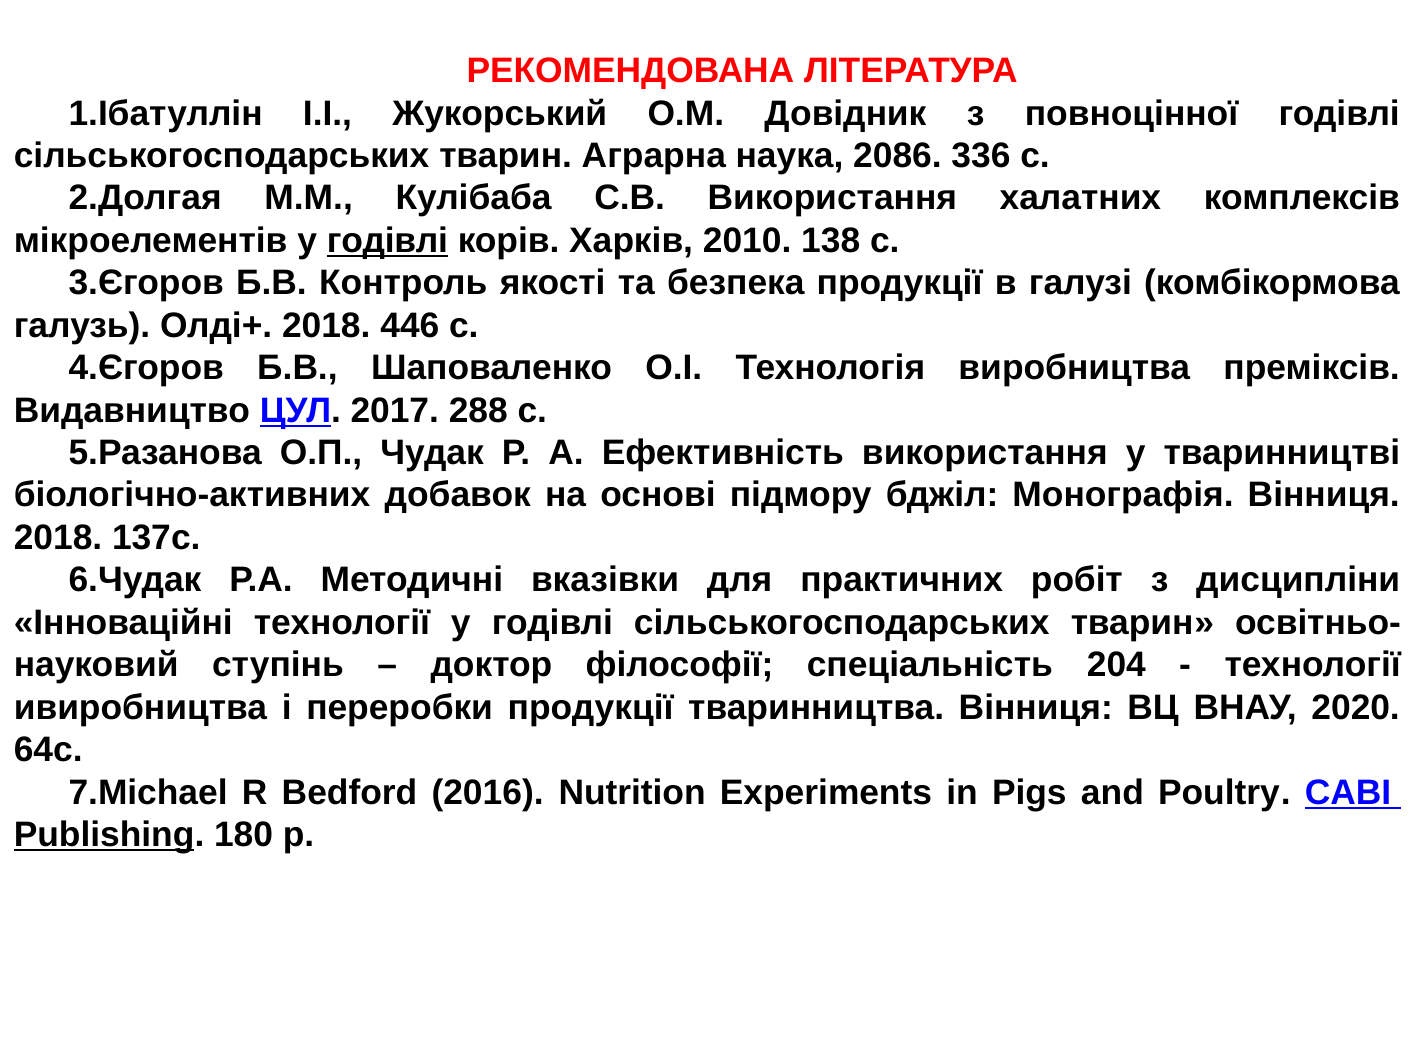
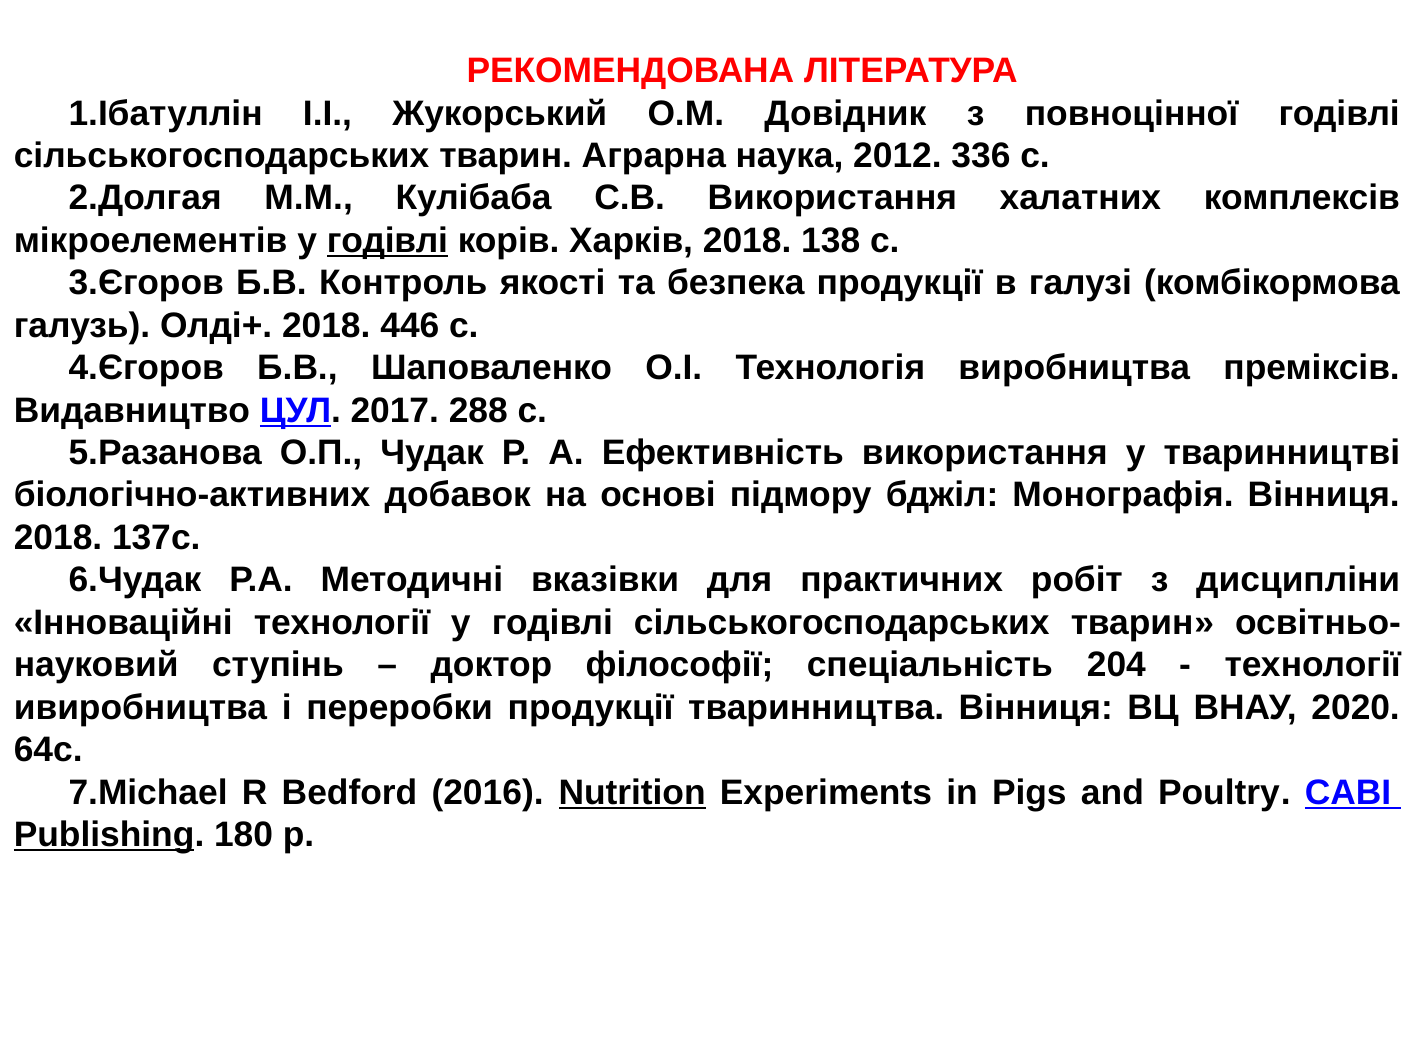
2086: 2086 -> 2012 (897, 156)
Харків 2010: 2010 -> 2018 (747, 241)
Nutrition underline: none -> present (632, 793)
